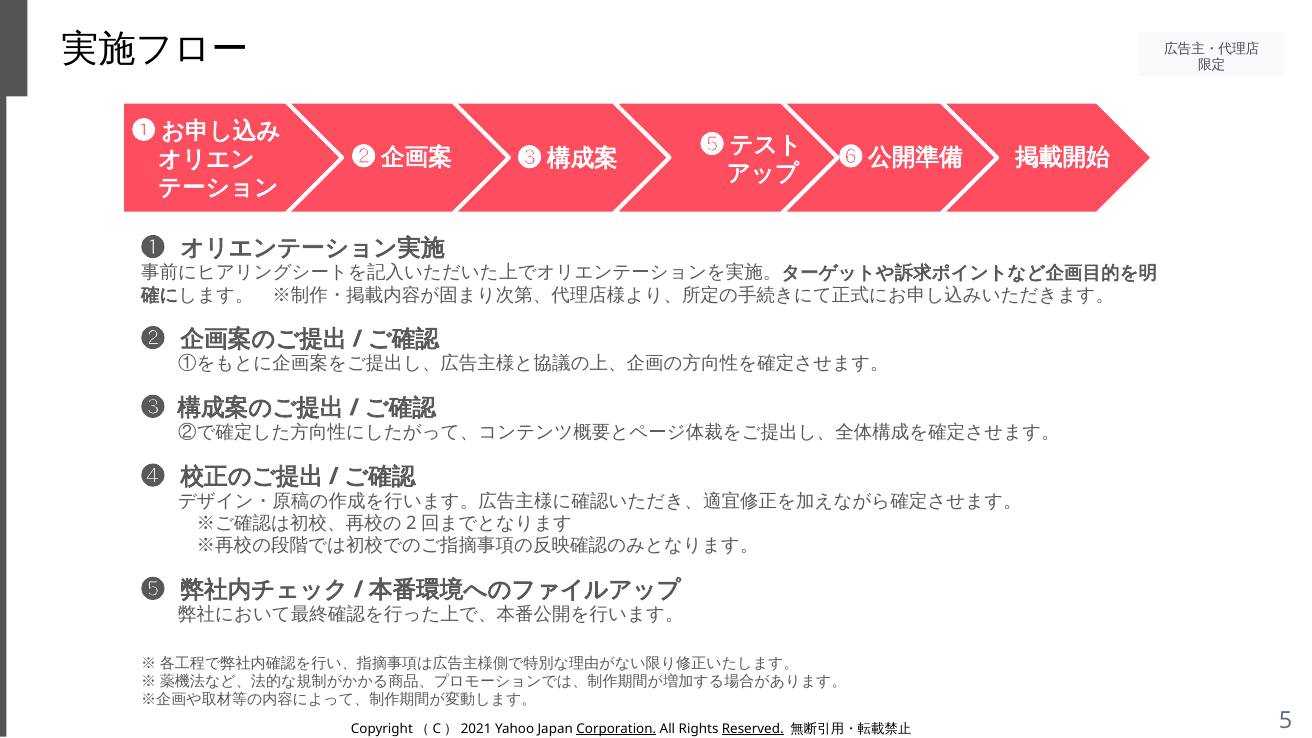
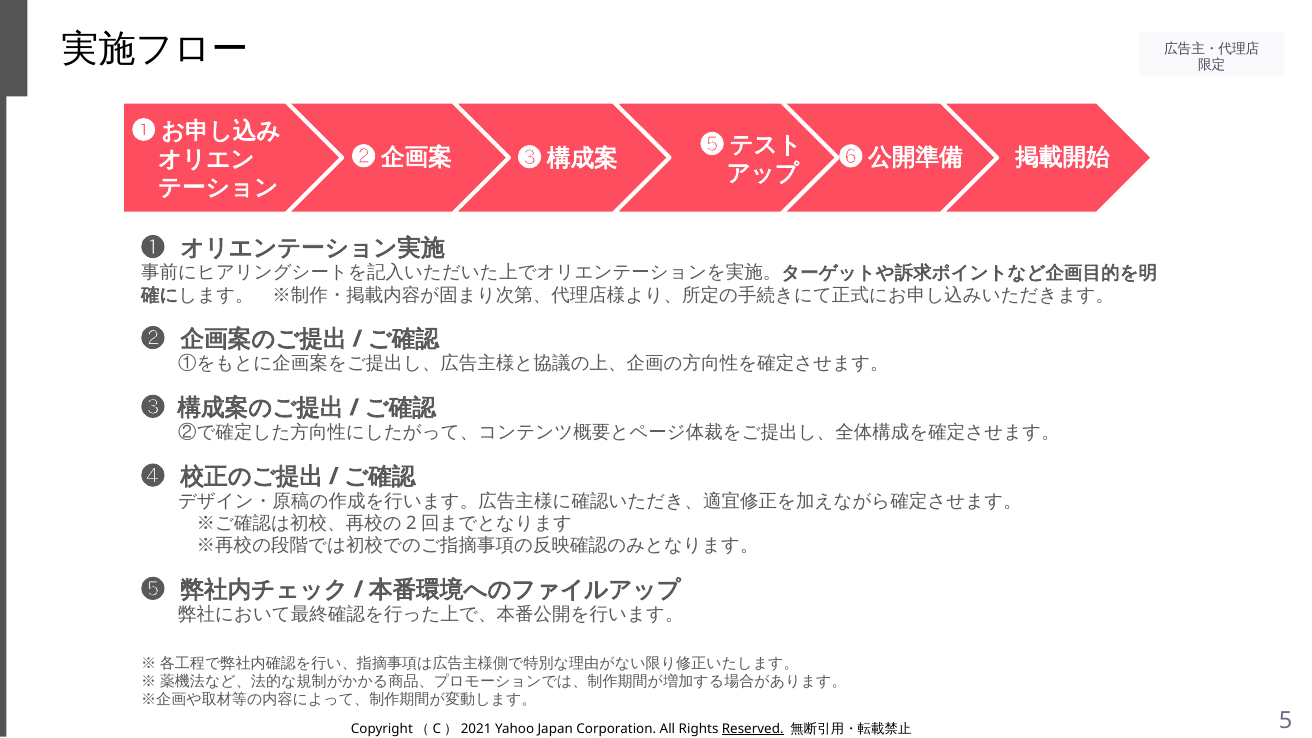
Corporation underline: present -> none (616, 729)
